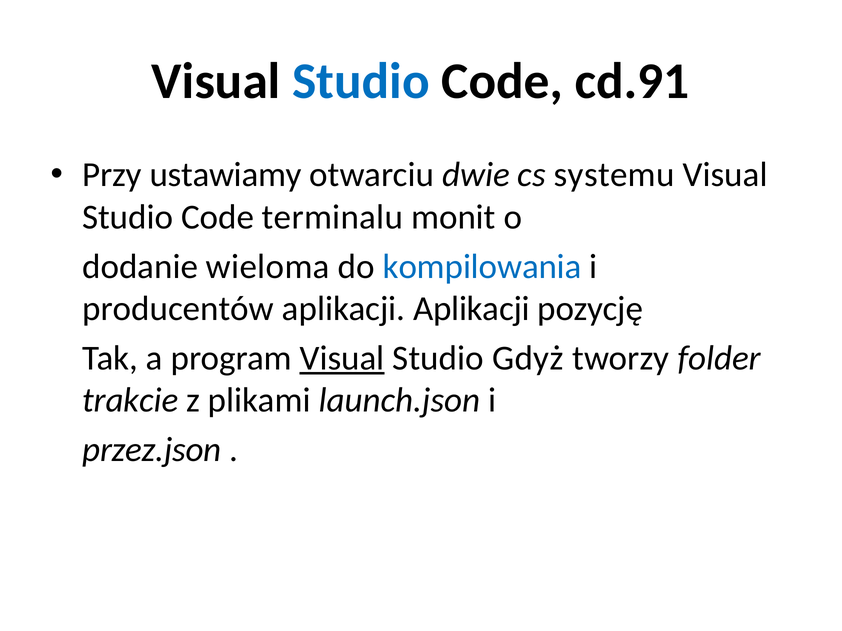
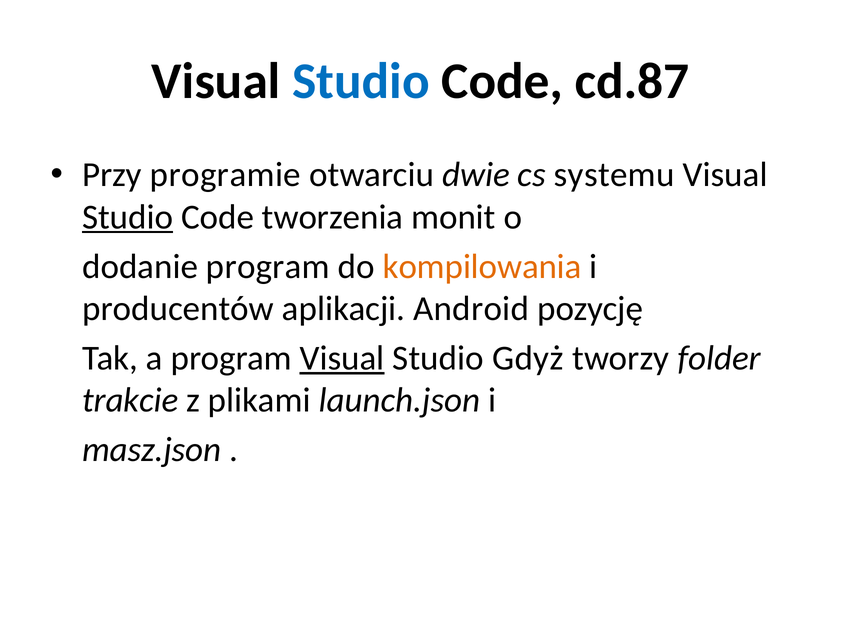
cd.91: cd.91 -> cd.87 (632, 82)
ustawiamy: ustawiamy -> programie (225, 175)
Studio underline: none -> present (128, 217)
terminalu: terminalu -> tworzenia (333, 217)
dodanie wieloma: wieloma -> program (268, 267)
kompilowania colour: blue -> orange (482, 267)
aplikacji Aplikacji: Aplikacji -> Android (471, 309)
przez.json: przez.json -> masz.json (152, 450)
